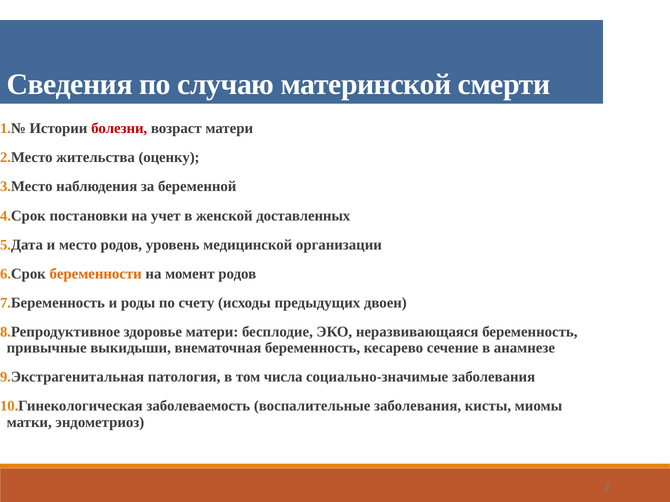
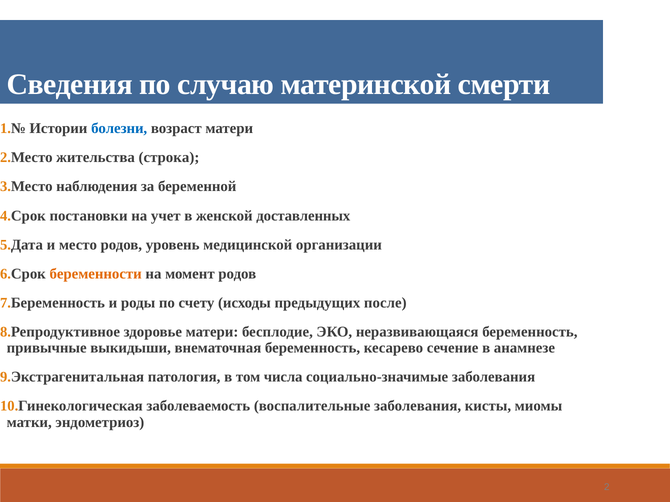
болезни colour: red -> blue (119, 129)
оценку: оценку -> строка (169, 158)
двоен: двоен -> после (385, 303)
